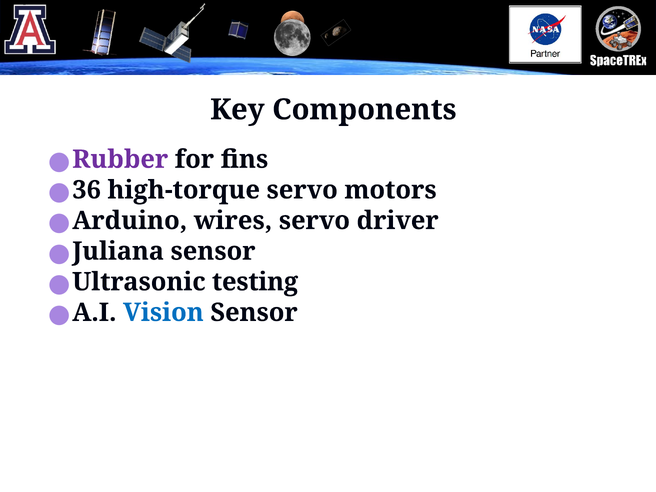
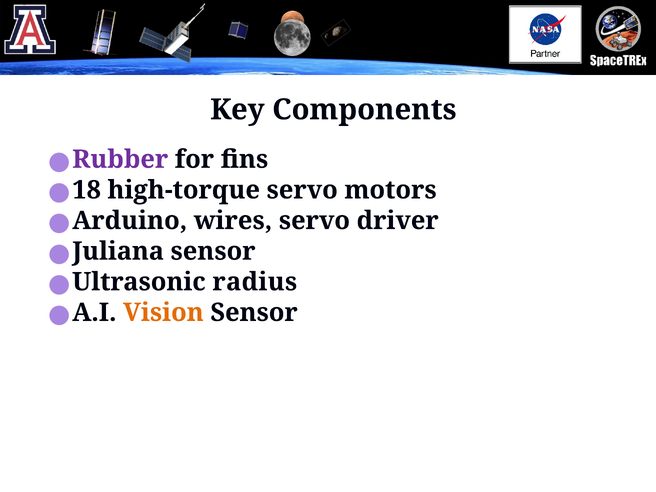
36: 36 -> 18 (87, 190)
testing: testing -> radius (255, 282)
Vision colour: blue -> orange (163, 313)
